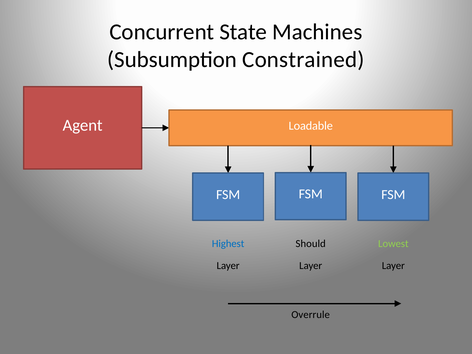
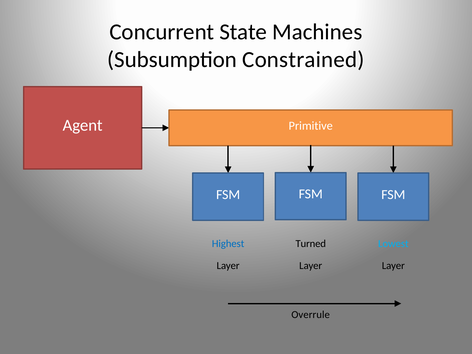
Loadable: Loadable -> Primitive (311, 126)
Should: Should -> Turned (311, 244)
Lowest colour: light green -> light blue (393, 244)
